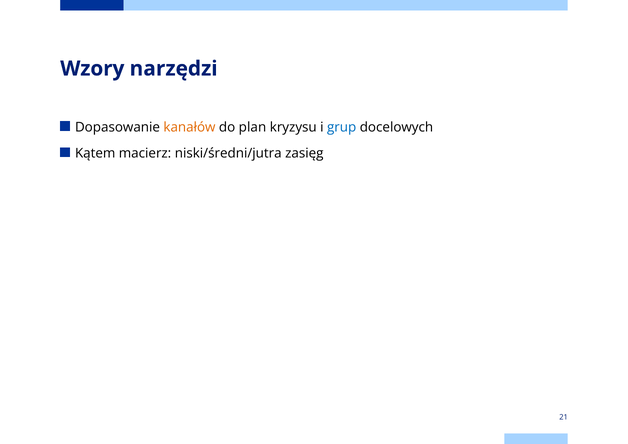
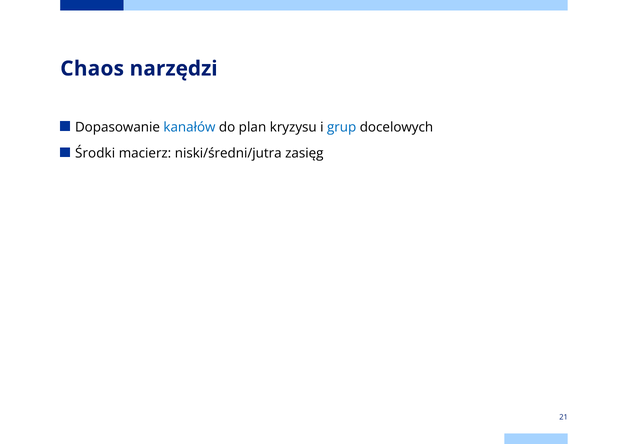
Wzory: Wzory -> Chaos (92, 69)
kanałów colour: orange -> blue (189, 127)
Kątem: Kątem -> Środki (95, 153)
